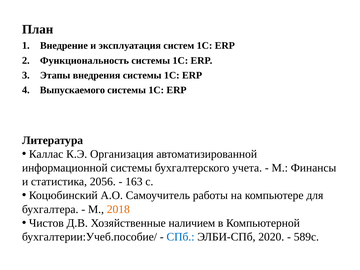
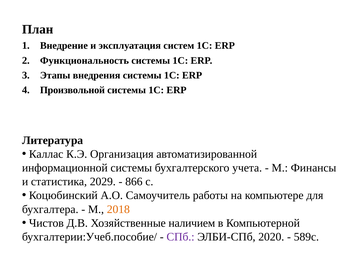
Выпускаемого: Выпускаемого -> Произвольной (72, 90)
2056: 2056 -> 2029 (103, 182)
163: 163 -> 866 (134, 182)
СПб colour: blue -> purple (181, 237)
